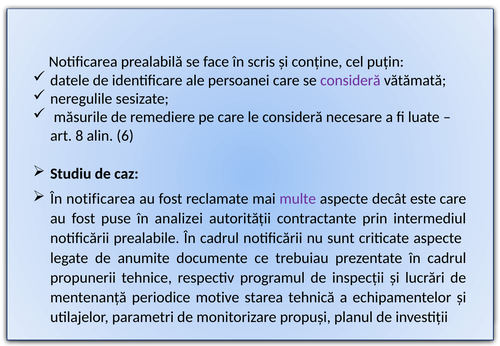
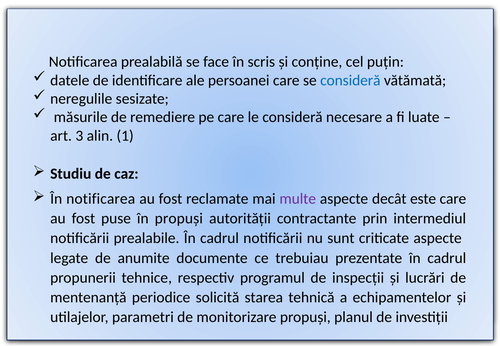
consideră colour: purple -> blue (350, 80)
8: 8 -> 3 (79, 136)
6: 6 -> 1 (125, 136)
în analizei: analizei -> propuși (179, 219)
motive: motive -> solicită (218, 298)
